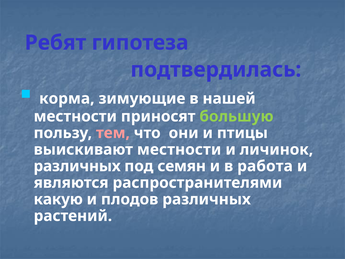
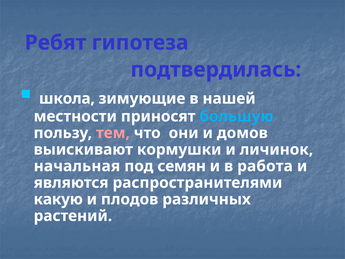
корма: корма -> школа (67, 98)
большую colour: light green -> light blue (236, 116)
птицы: птицы -> домов (242, 133)
выискивают местности: местности -> кормушки (179, 149)
различных: различных -> начальная (77, 166)
